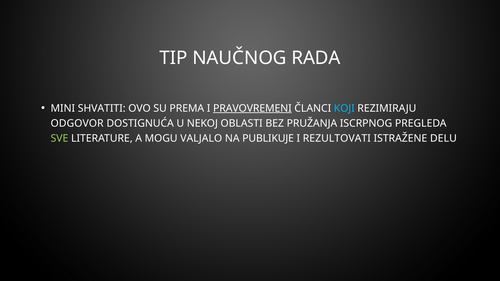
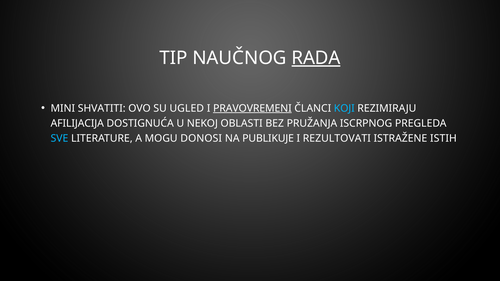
RADA underline: none -> present (316, 58)
PREMA: PREMA -> UGLED (187, 108)
ODGOVOR: ODGOVOR -> AFILIJACIJA (77, 123)
SVE colour: light green -> light blue (59, 138)
VALJALO: VALJALO -> DONOSI (201, 138)
DELU: DELU -> ISTIH (443, 138)
